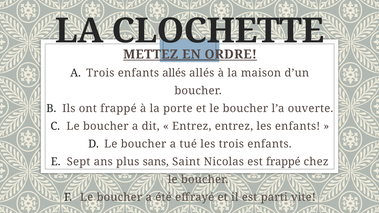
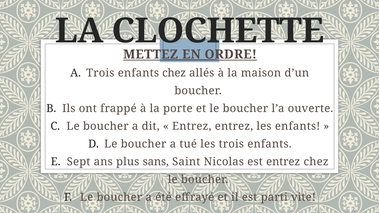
enfants allés: allés -> chez (174, 73)
est frappé: frappé -> entrez (283, 162)
